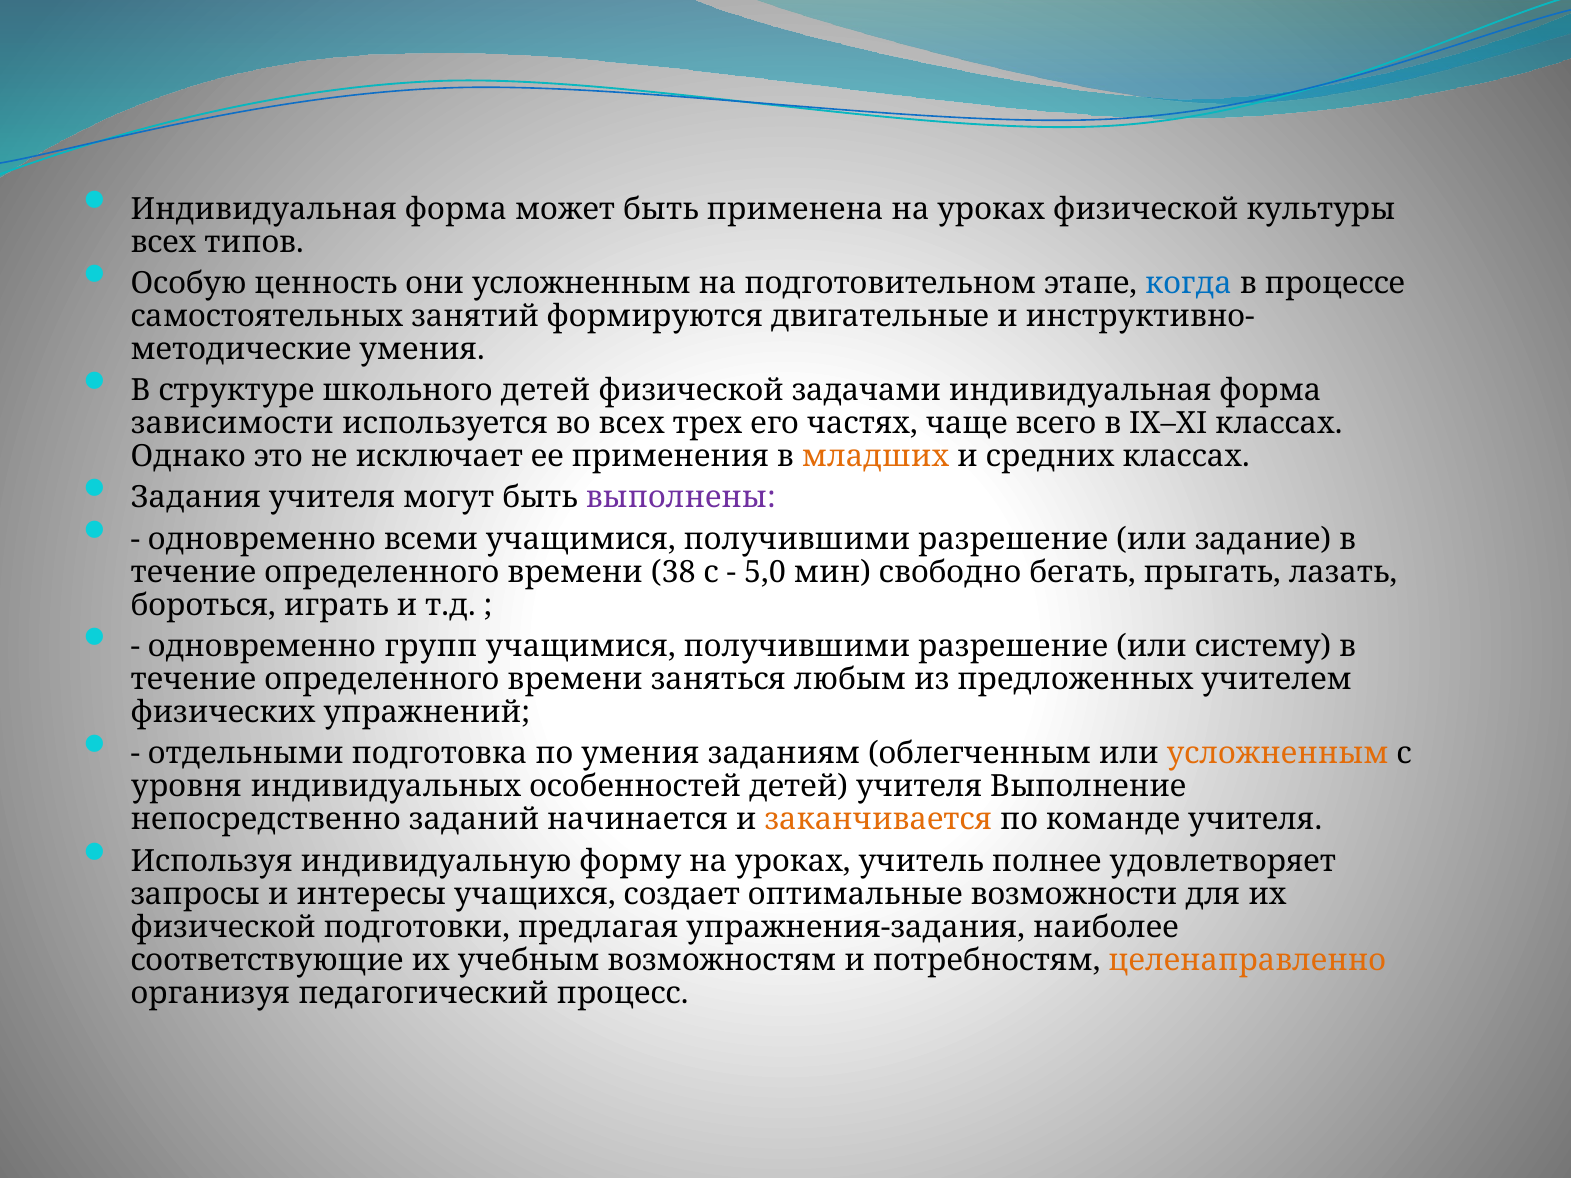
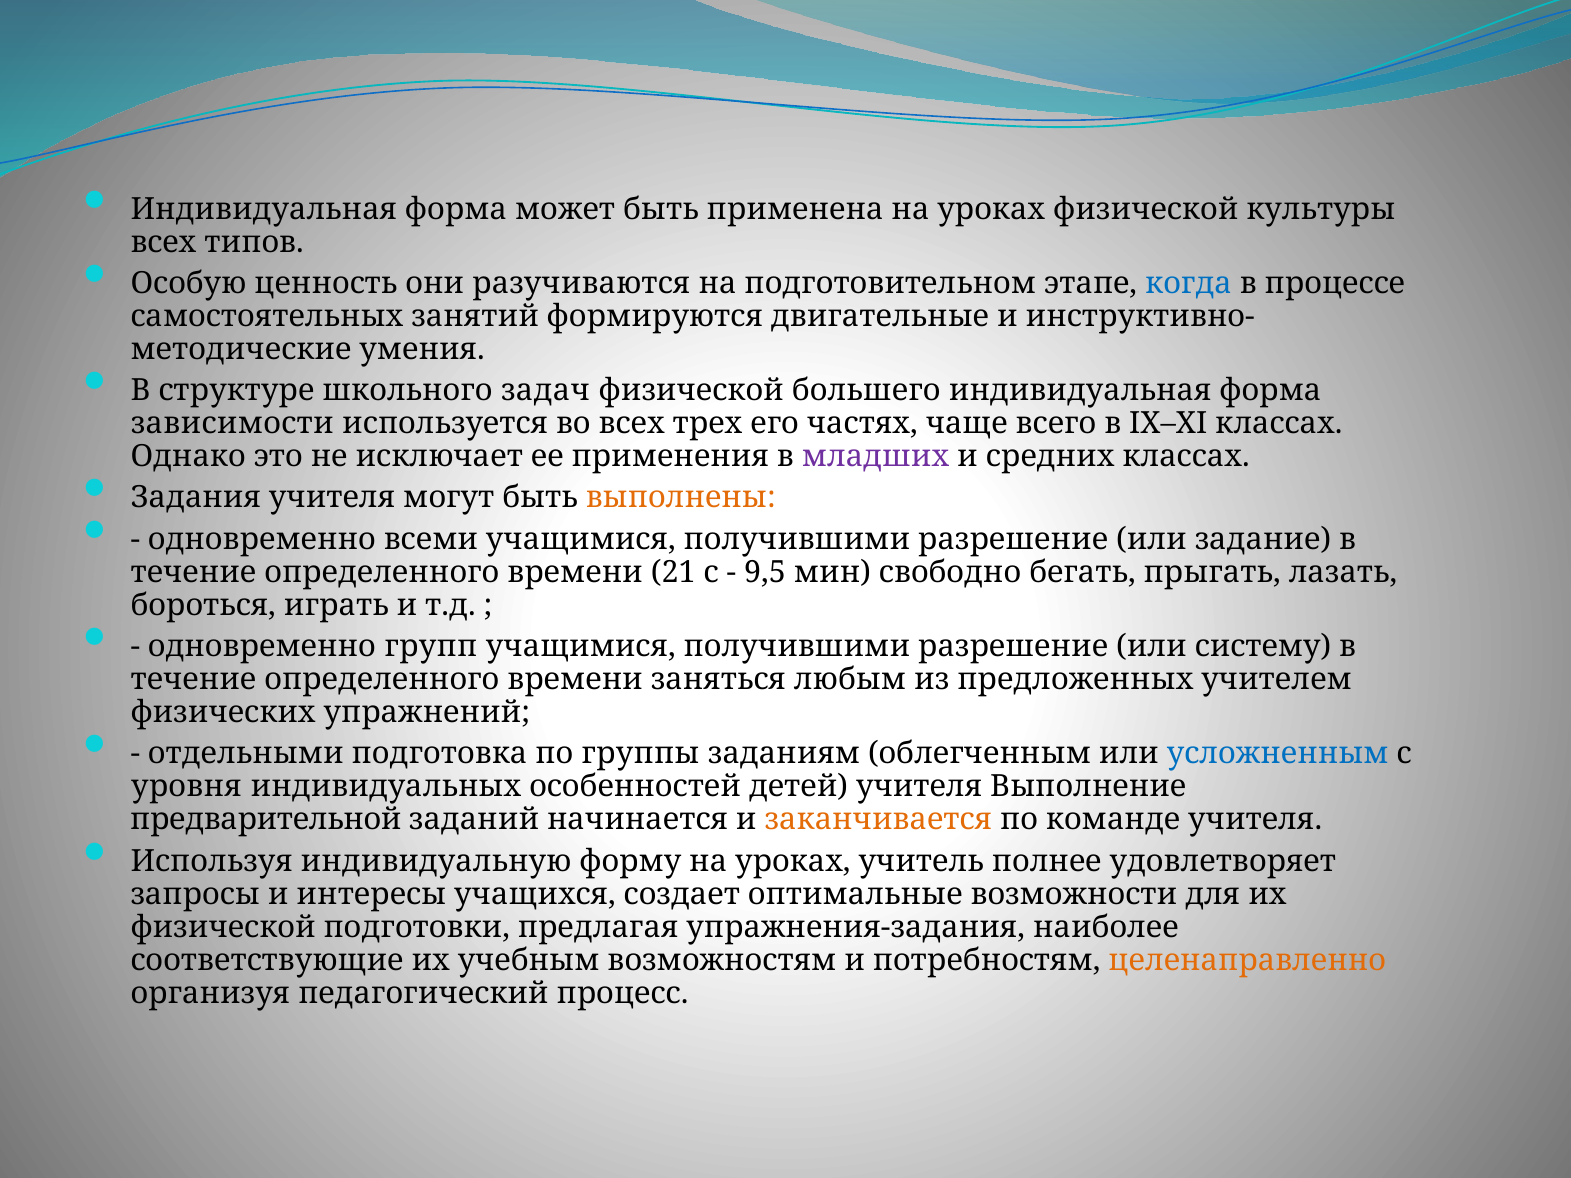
они усложненным: усложненным -> разучиваются (581, 283)
школьного детей: детей -> задач (545, 391)
задачами: задачами -> большего (866, 391)
младших colour: orange -> purple (876, 457)
выполнены colour: purple -> orange (681, 498)
38: 38 -> 21 (673, 572)
5,0: 5,0 -> 9,5 (765, 572)
по умения: умения -> группы (640, 754)
усложненным colour: orange -> blue (1278, 754)
непосредственно: непосредственно -> предварительной (266, 820)
